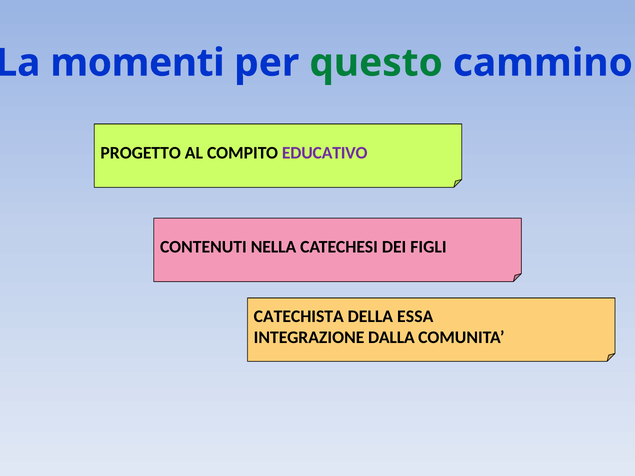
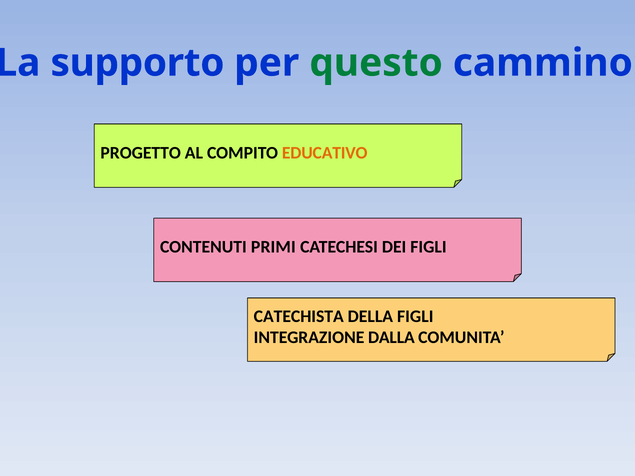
momenti: momenti -> supporto (137, 63)
EDUCATIVO colour: purple -> orange (325, 153)
NELLA: NELLA -> PRIMI (273, 247)
DELLA ESSA: ESSA -> FIGLI (415, 317)
